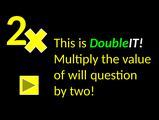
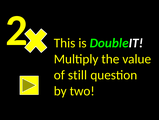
will: will -> still (78, 75)
